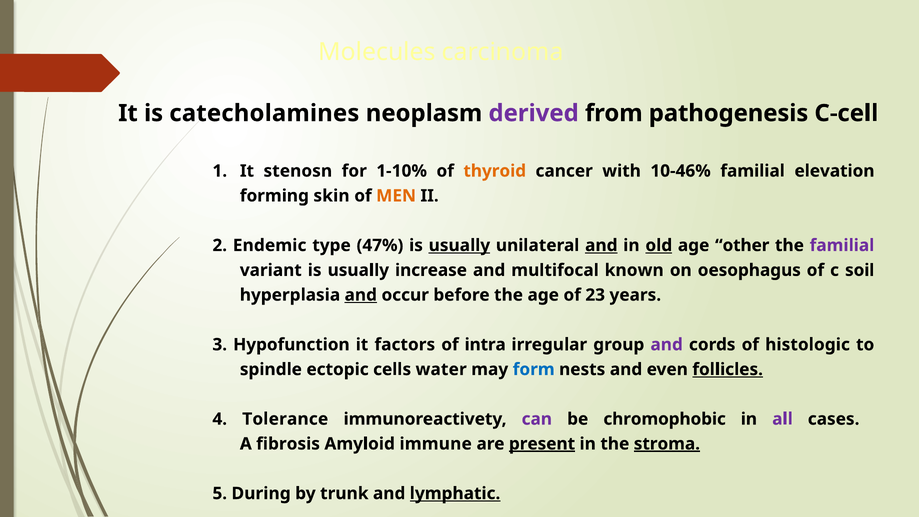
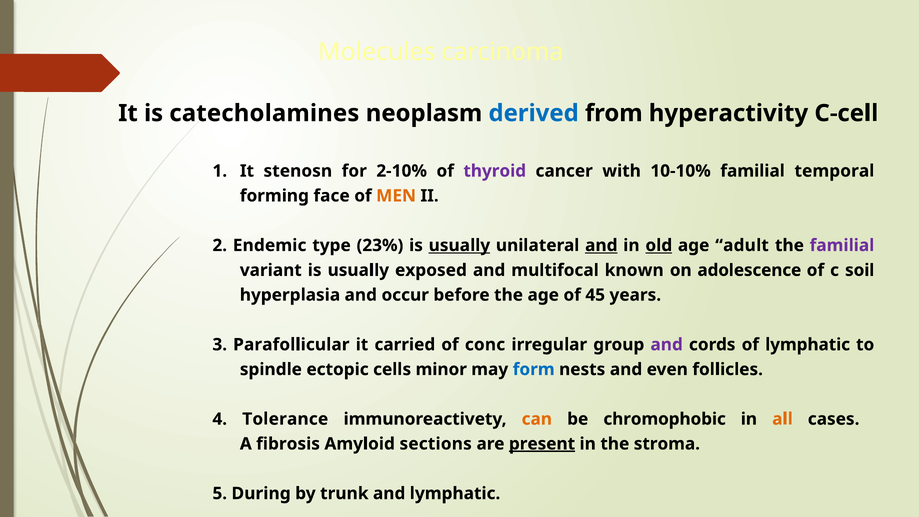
derived colour: purple -> blue (534, 113)
pathogenesis: pathogenesis -> hyperactivity (728, 113)
1-10%: 1-10% -> 2-10% (402, 171)
thyroid colour: orange -> purple (495, 171)
10-46%: 10-46% -> 10-10% (681, 171)
elevation: elevation -> temporal (834, 171)
skin: skin -> face (332, 196)
47%: 47% -> 23% (380, 245)
other: other -> adult (742, 245)
increase: increase -> exposed (431, 270)
oesophagus: oesophagus -> adolescence (749, 270)
and underline: present -> none (361, 295)
23: 23 -> 45 (595, 295)
Hypofunction: Hypofunction -> Parafollicular (291, 345)
factors: factors -> carried (405, 345)
intra: intra -> conc (485, 345)
of histologic: histologic -> lymphatic (808, 345)
water: water -> minor (441, 369)
follicles underline: present -> none (728, 369)
can colour: purple -> orange (537, 419)
all colour: purple -> orange (782, 419)
immune: immune -> sections (436, 444)
stroma underline: present -> none (667, 444)
lymphatic underline: present -> none (455, 493)
